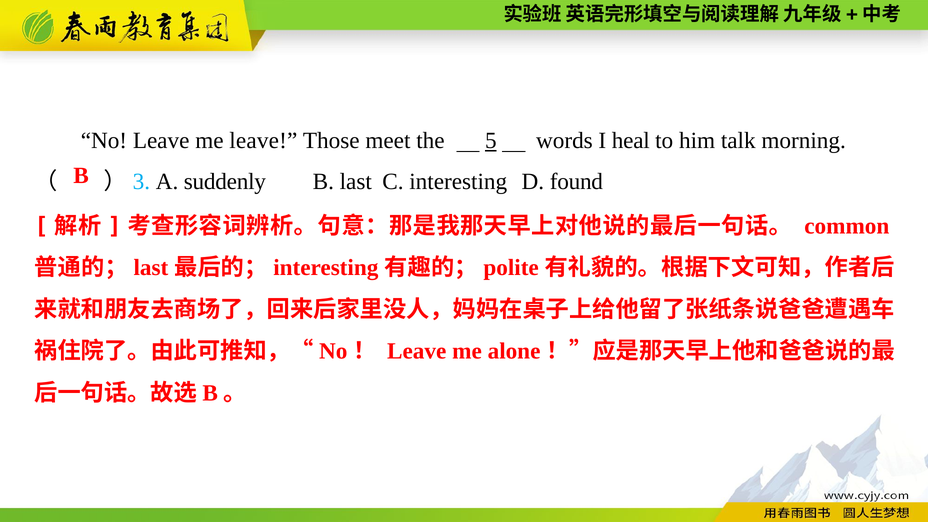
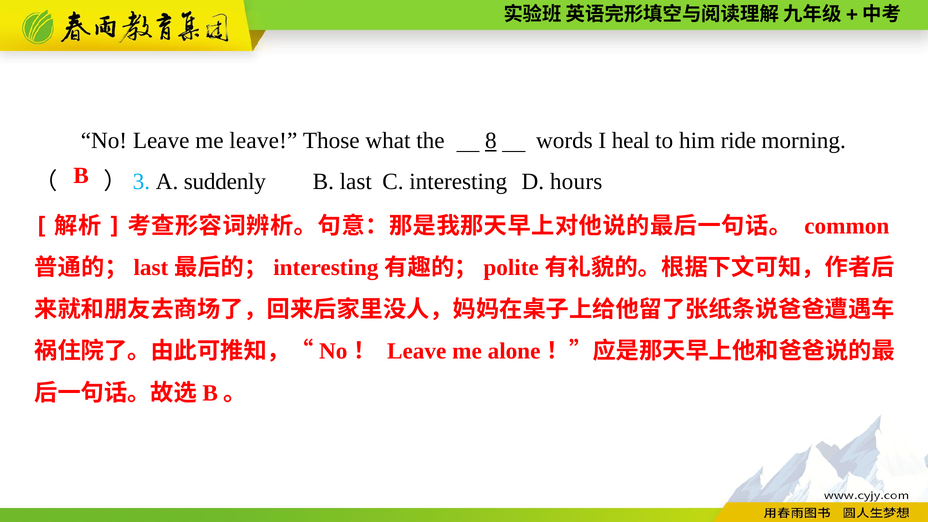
meet: meet -> what (388, 140)
5: 5 -> 8 (491, 140)
talk: talk -> ride (738, 140)
found: found -> hours (576, 182)
